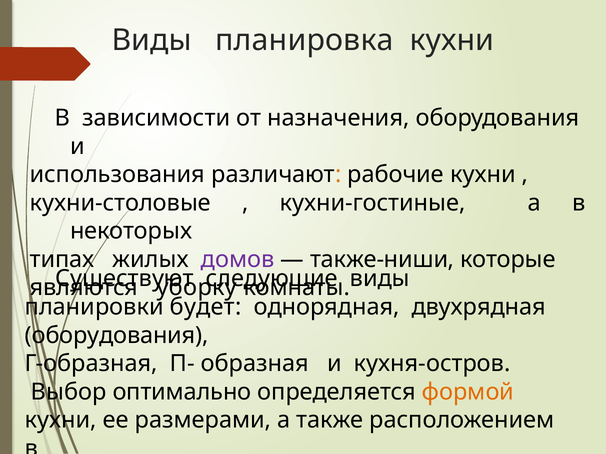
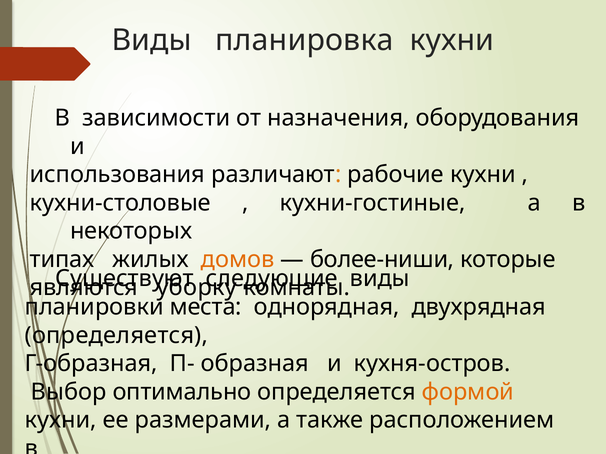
домов colour: purple -> orange (238, 260)
также-ниши: также-ниши -> более-ниши (382, 260)
будет: будет -> места (206, 307)
оборудования: оборудования -> определяется (116, 336)
